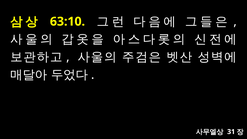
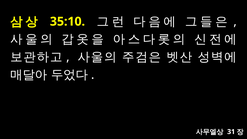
63:10: 63:10 -> 35:10 (67, 22)
